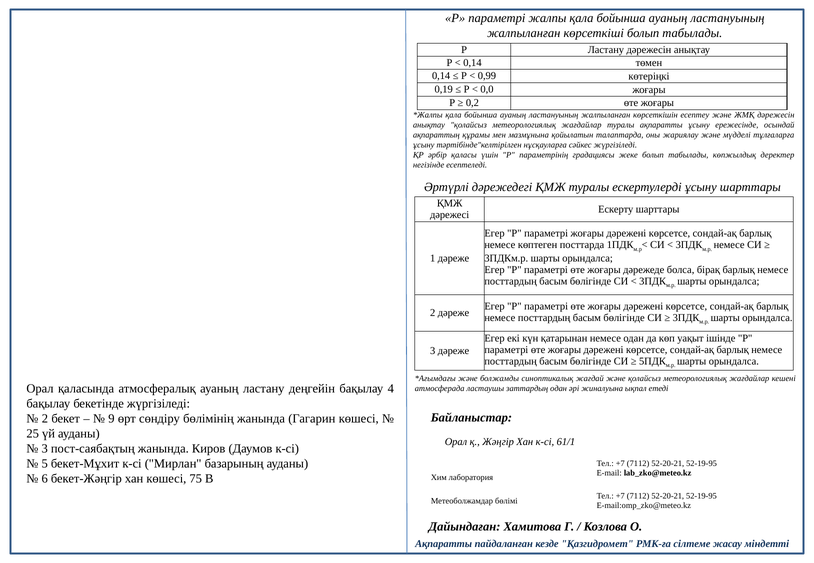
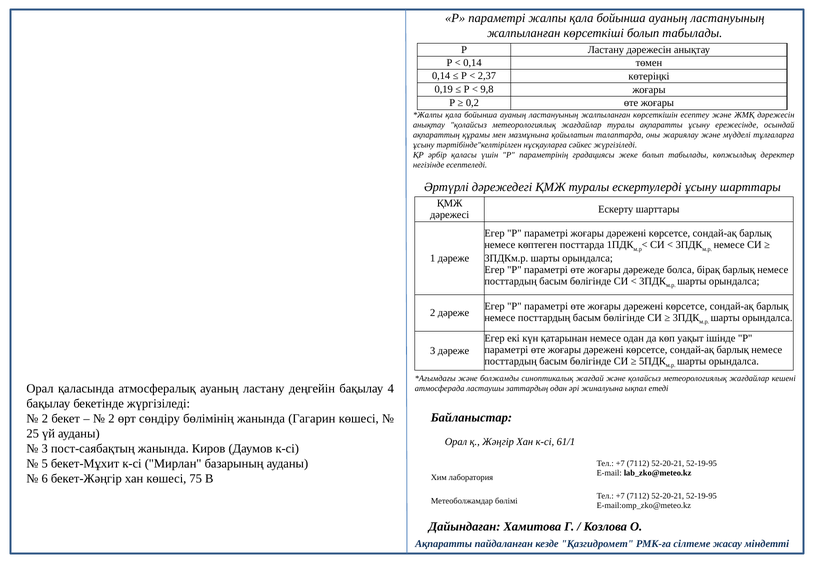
0,99: 0,99 -> 2,37 (487, 76)
0,0: 0,0 -> 9,8 (487, 90)
9: 9 -> 2 (111, 419)
